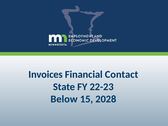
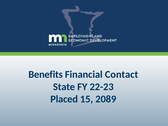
Invoices: Invoices -> Benefits (46, 74)
Below: Below -> Placed (64, 99)
2028: 2028 -> 2089 (106, 99)
